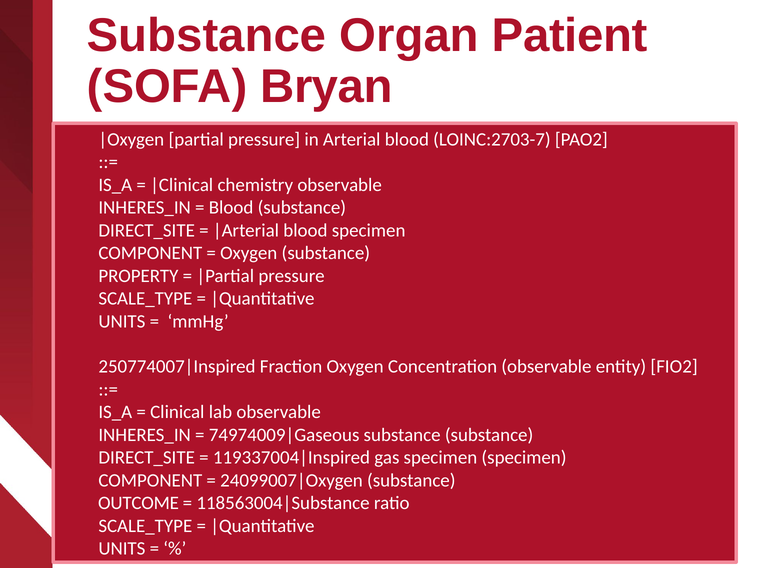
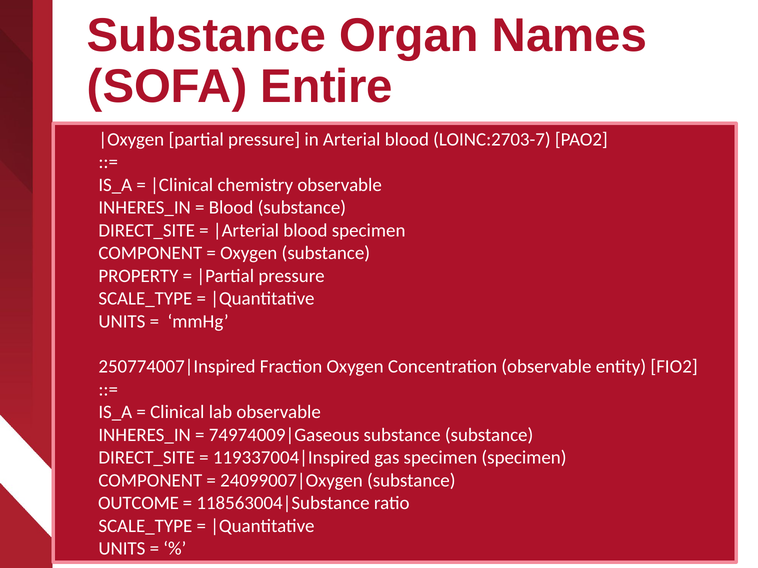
Patient: Patient -> Names (569, 36)
Bryan: Bryan -> Entire (326, 87)
